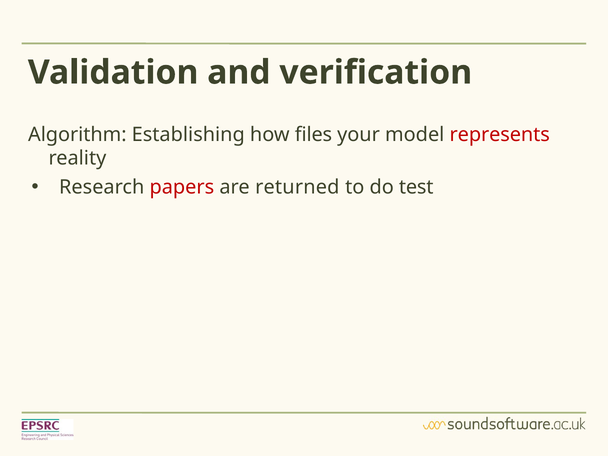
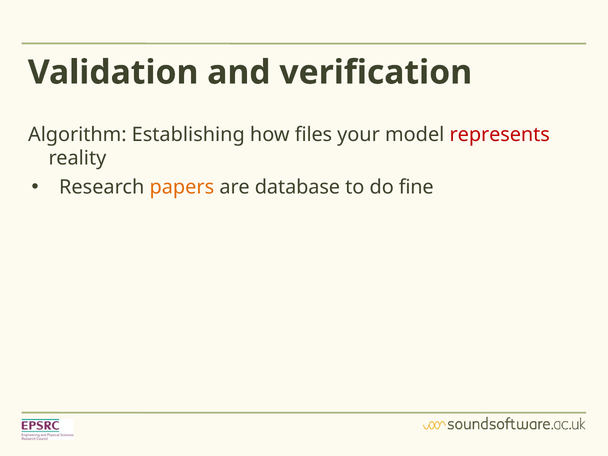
papers colour: red -> orange (182, 187)
returned: returned -> database (297, 187)
test: test -> fine (416, 187)
